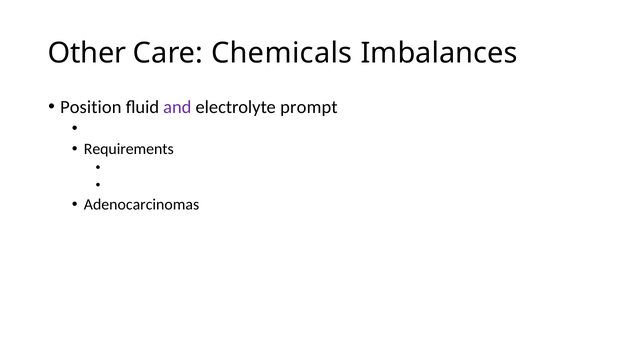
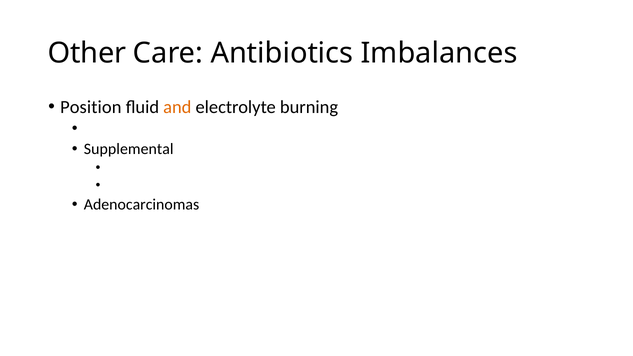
Chemicals: Chemicals -> Antibiotics (282, 53)
and colour: purple -> orange (177, 107)
prompt: prompt -> burning (309, 107)
Requirements: Requirements -> Supplemental (129, 149)
